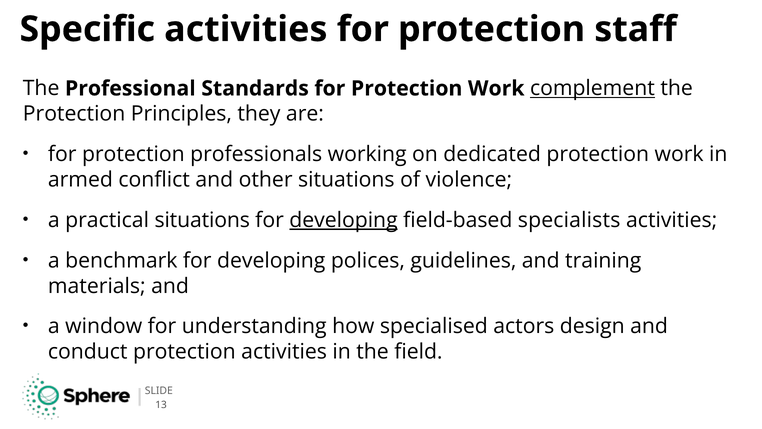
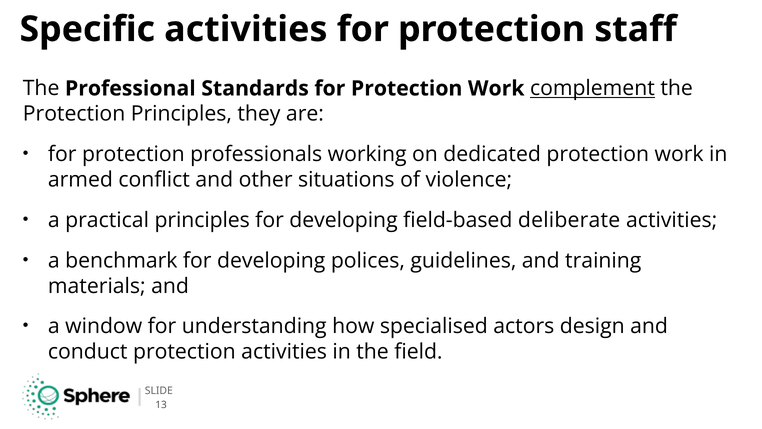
practical situations: situations -> principles (202, 220)
developing underline: present -> none (343, 220)
specialists: specialists -> deliberate (569, 220)
